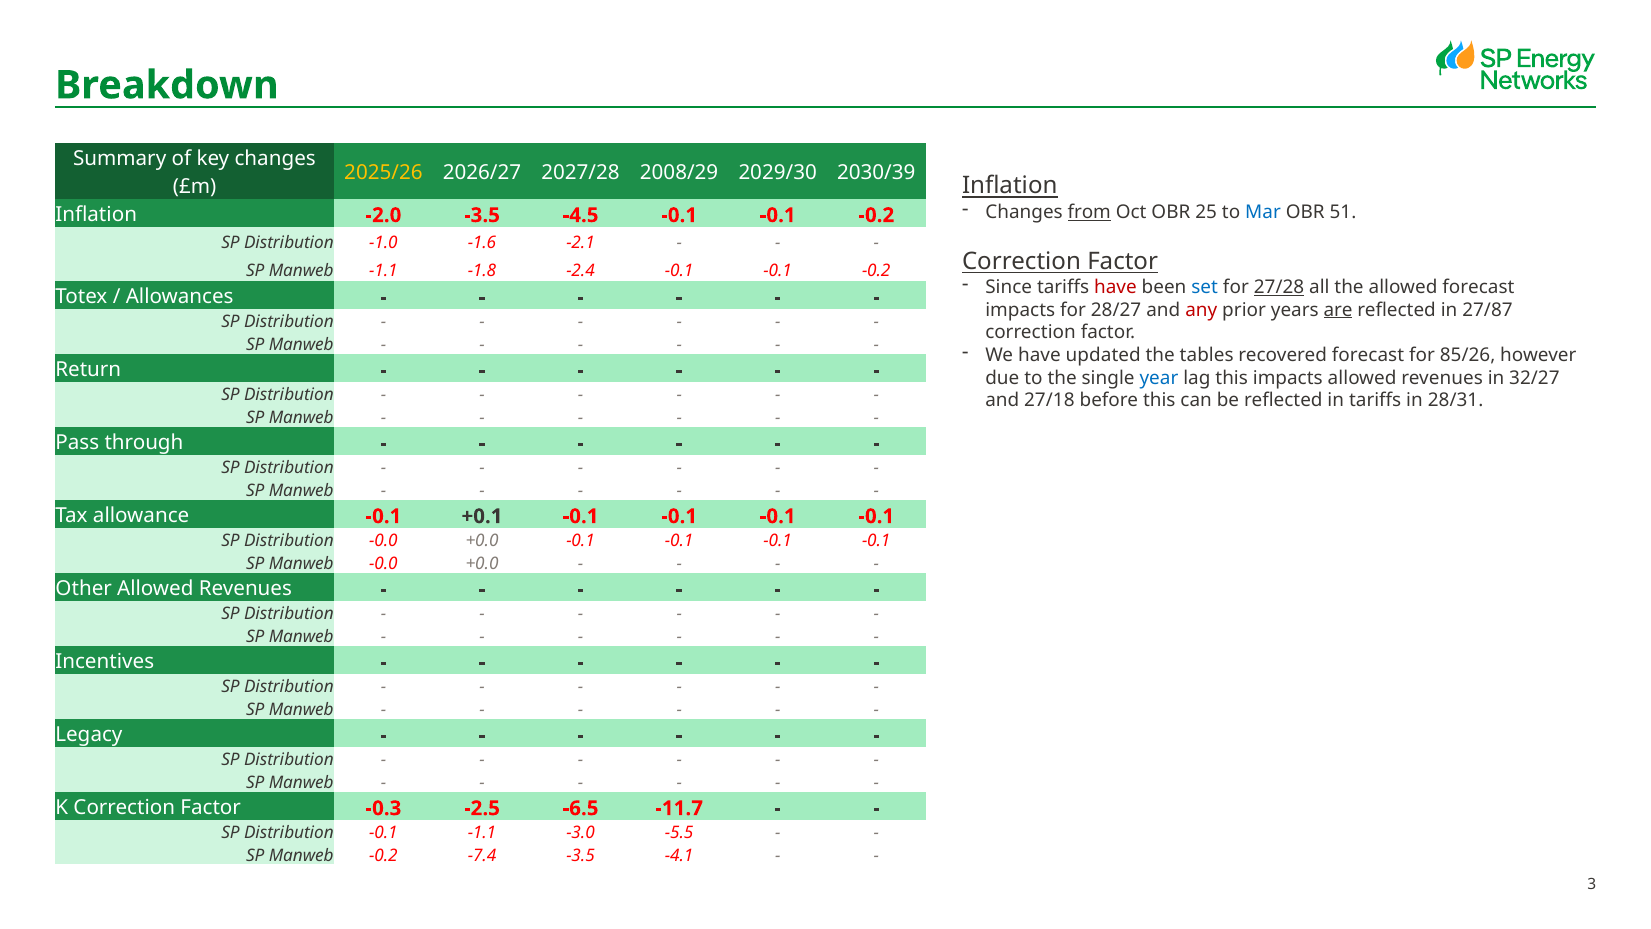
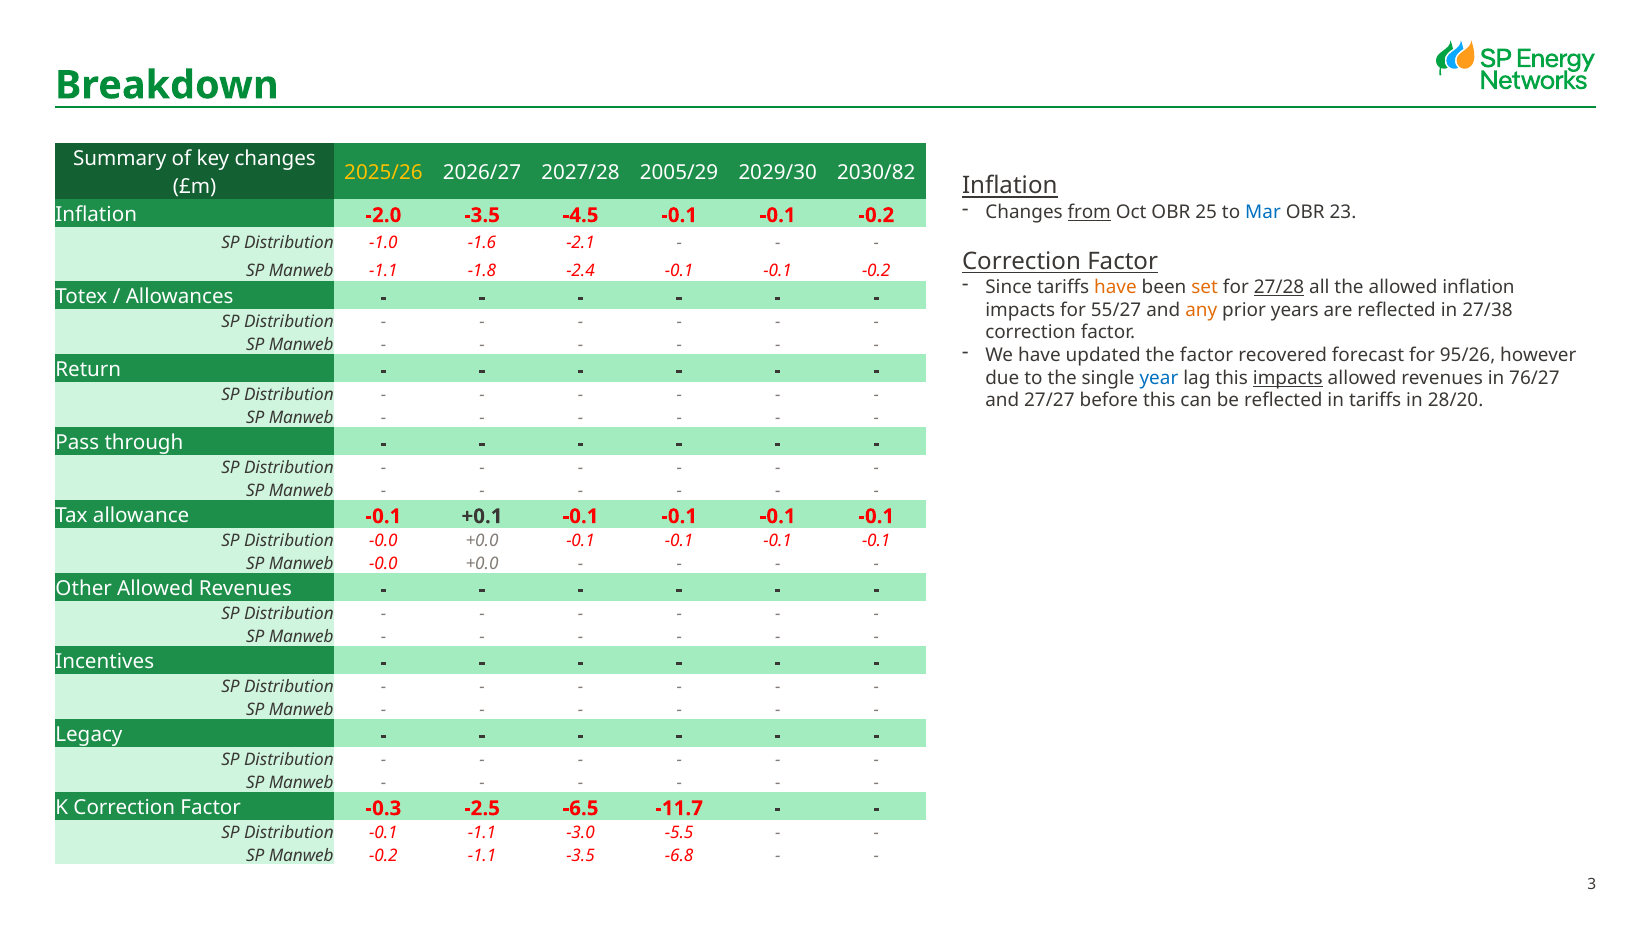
2008/29: 2008/29 -> 2005/29 (679, 172)
2030/39: 2030/39 -> 2030/82 (876, 172)
51: 51 -> 23 (1343, 213)
have colour: red -> orange (1115, 287)
set colour: blue -> orange (1205, 287)
allowed forecast: forecast -> inflation (1479, 287)
28/27: 28/27 -> 55/27 (1116, 310)
any colour: red -> orange (1201, 310)
are underline: present -> none (1338, 310)
27/87: 27/87 -> 27/38 (1487, 310)
the tables: tables -> factor (1207, 355)
85/26: 85/26 -> 95/26 (1468, 355)
impacts underline: none -> present (1288, 378)
32/27: 32/27 -> 76/27 (1534, 378)
27/18: 27/18 -> 27/27 (1049, 401)
28/31: 28/31 -> 28/20 (1456, 401)
-0.2 -7.4: -7.4 -> -1.1 (482, 856)
-4.1: -4.1 -> -6.8 (679, 856)
